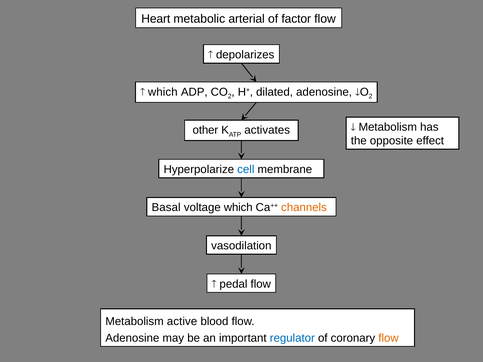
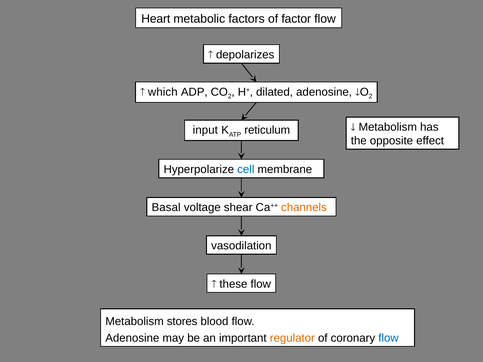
arterial: arterial -> factors (247, 19)
other: other -> input (205, 130)
activates: activates -> reticulum (267, 130)
voltage which: which -> shear (238, 208)
pedal: pedal -> these (233, 284)
active: active -> stores (182, 322)
regulator colour: blue -> orange (292, 338)
flow colour: orange -> blue (389, 338)
